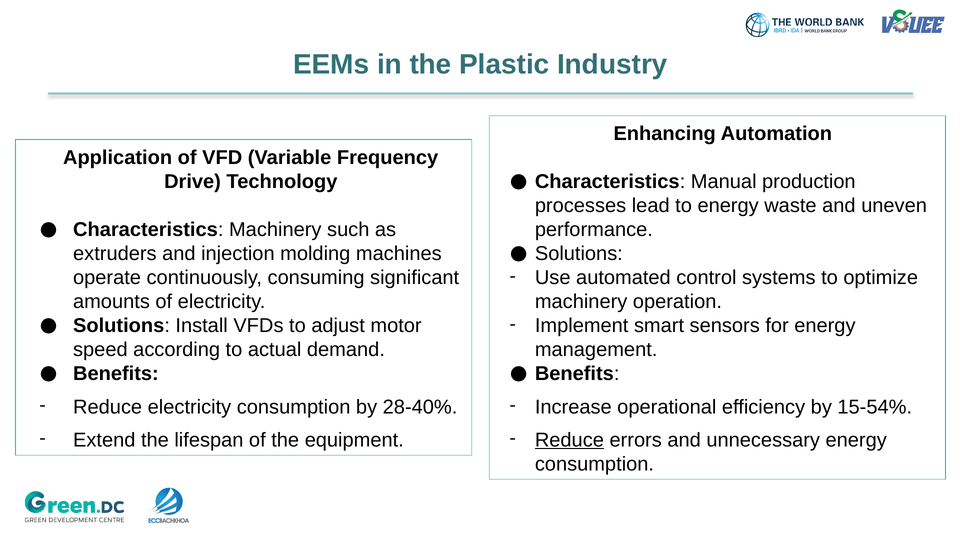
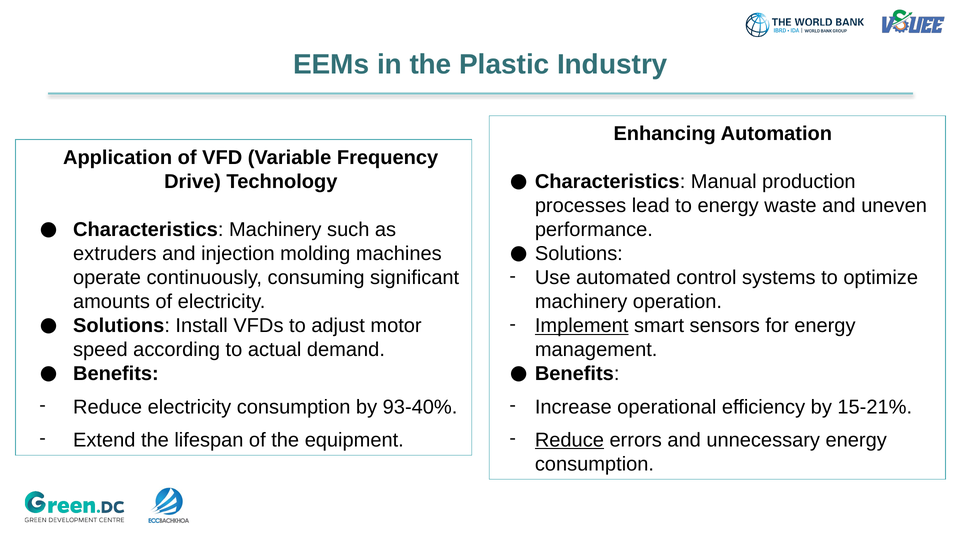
Implement underline: none -> present (582, 326)
28-40%: 28-40% -> 93-40% (420, 407)
15-54%: 15-54% -> 15-21% (875, 407)
